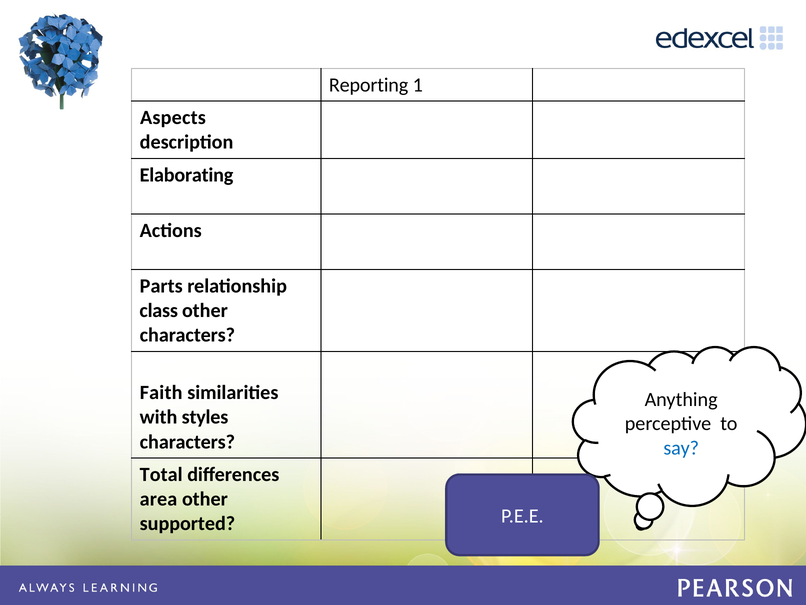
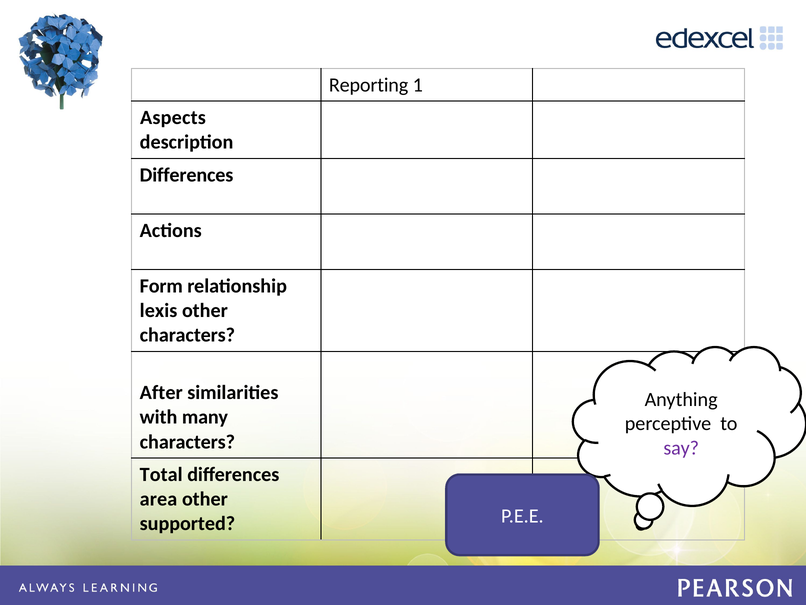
Elaborating: Elaborating -> Differences (187, 175)
Parts: Parts -> Form (161, 286)
class: class -> lexis (159, 310)
Faith: Faith -> After (161, 392)
styles: styles -> many (205, 417)
say colour: blue -> purple (681, 448)
